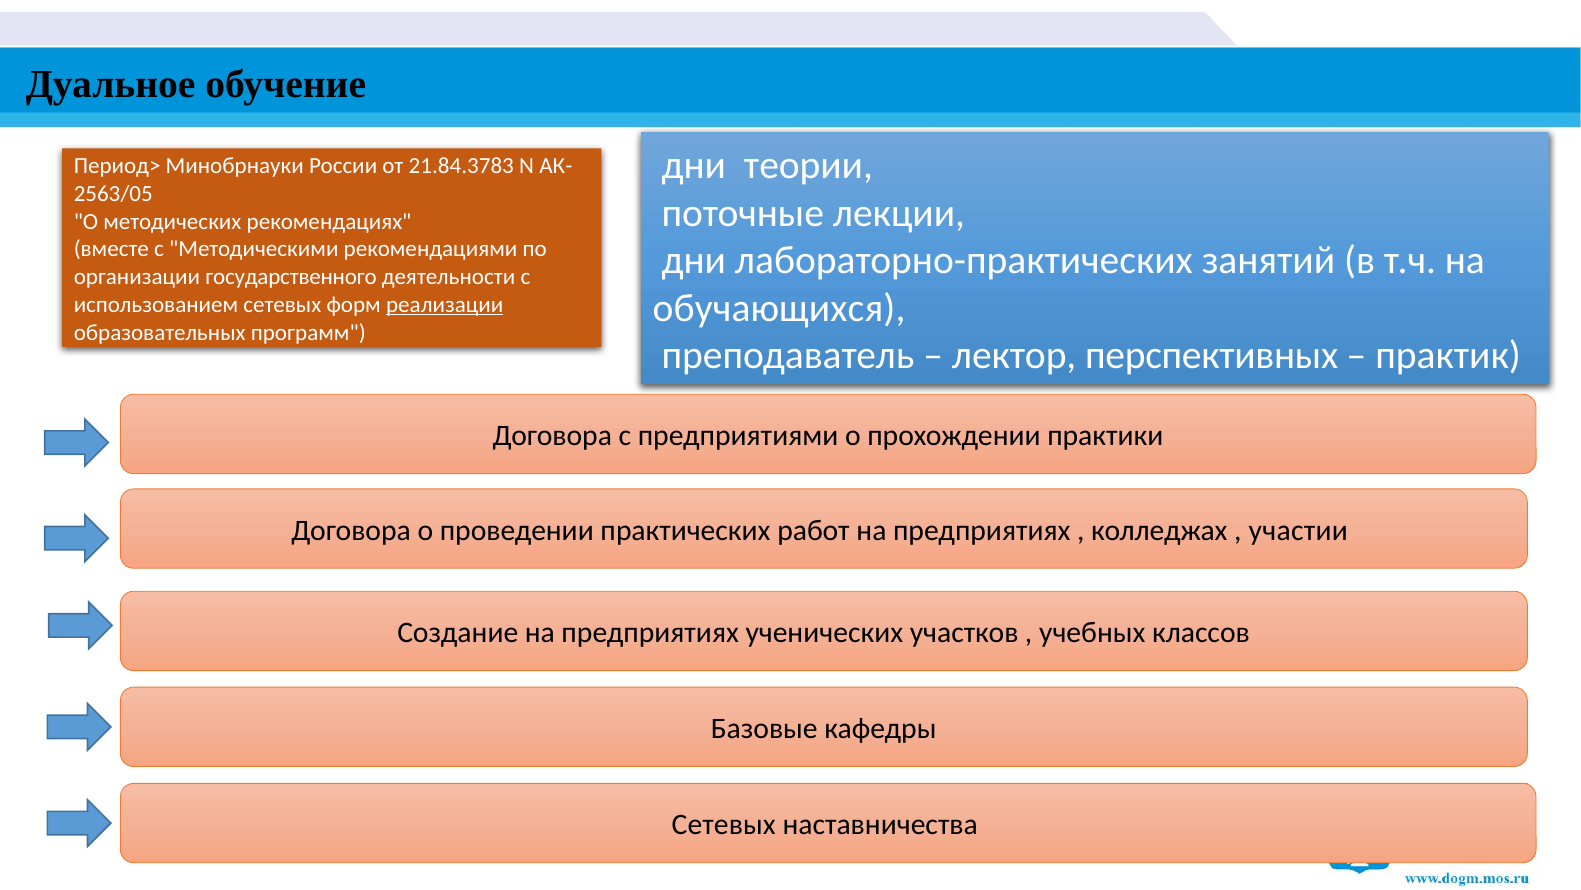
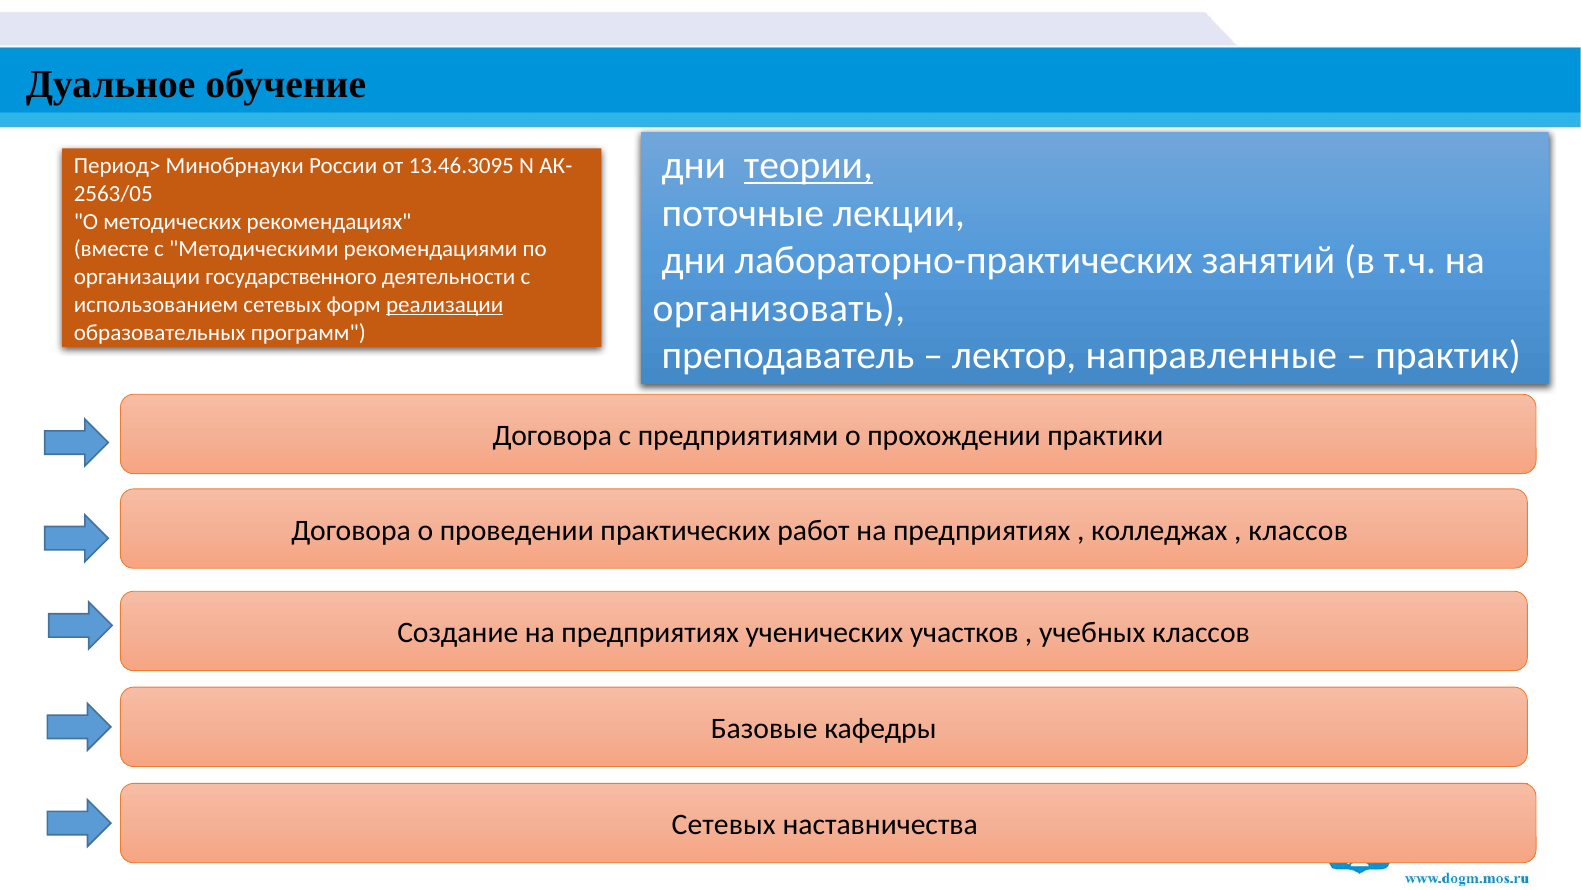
теории underline: none -> present (808, 166)
21.84.3783: 21.84.3783 -> 13.46.3095 (461, 166)
обучающихся: обучающихся -> организовать (779, 308)
перспективных: перспективных -> направленные (1211, 356)
участии: участии -> классов (1298, 530)
